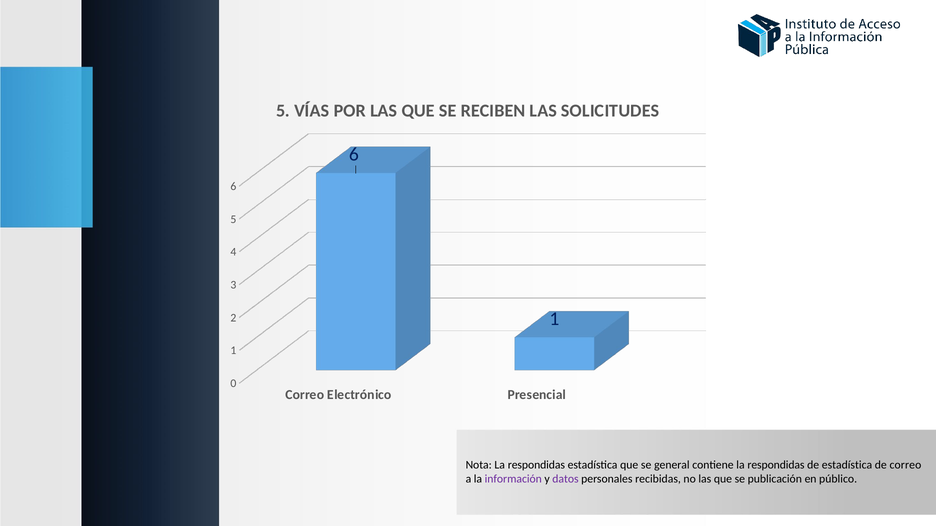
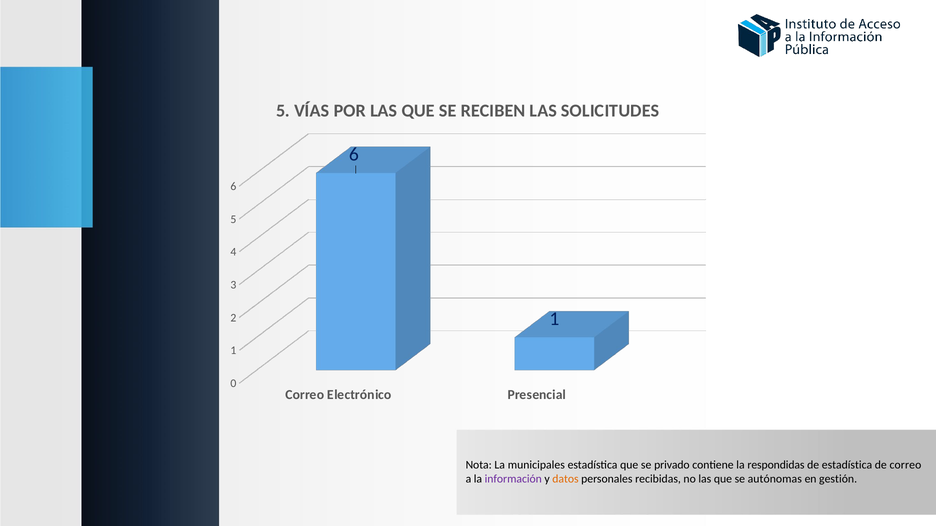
Nota La respondidas: respondidas -> municipales (536, 465)
general: general -> privado (672, 465)
datos colour: purple -> orange (565, 479)
publicación: publicación -> autónomas (775, 479)
público: público -> gestión (838, 479)
